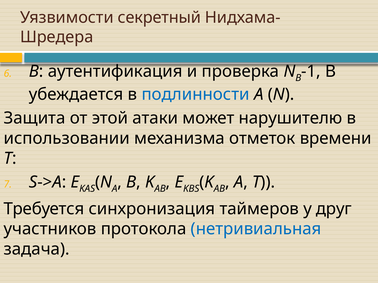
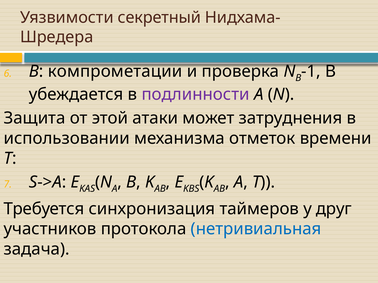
аутентификация: аутентификация -> компрометации (115, 72)
подлинности colour: blue -> purple (196, 94)
нарушителю: нарушителю -> затруднения (291, 118)
